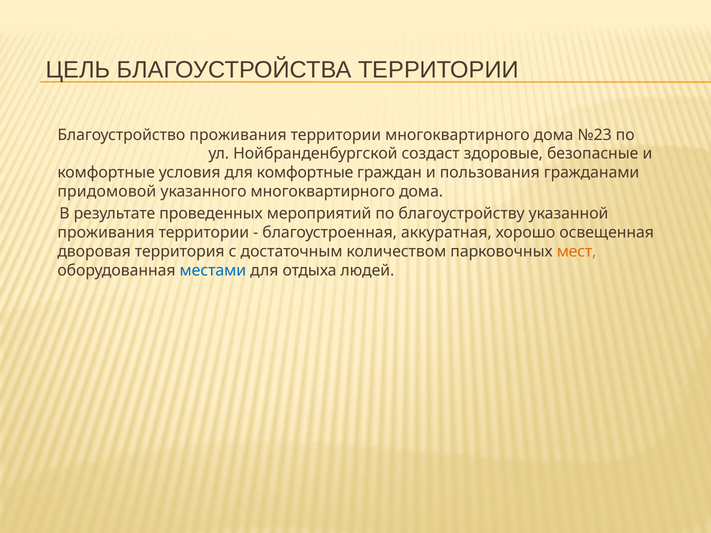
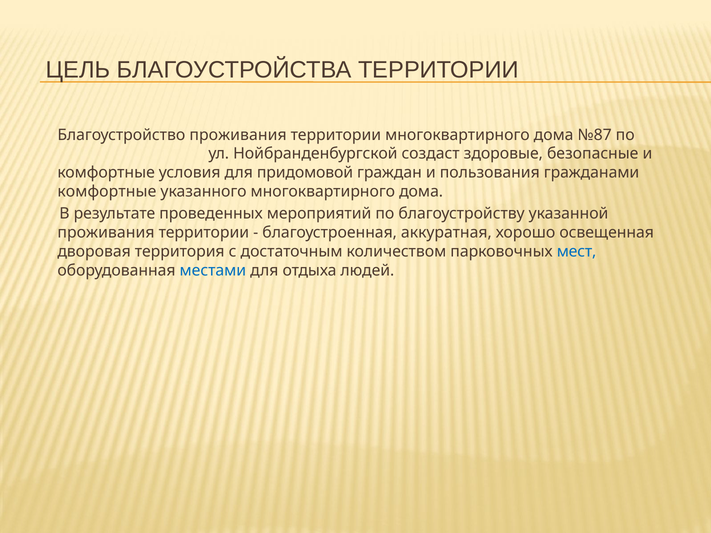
№23: №23 -> №87 (595, 135)
для комфортные: комфортные -> придомовой (305, 173)
придомовой: придомовой -> комфортные (107, 192)
мест colour: orange -> blue (577, 252)
